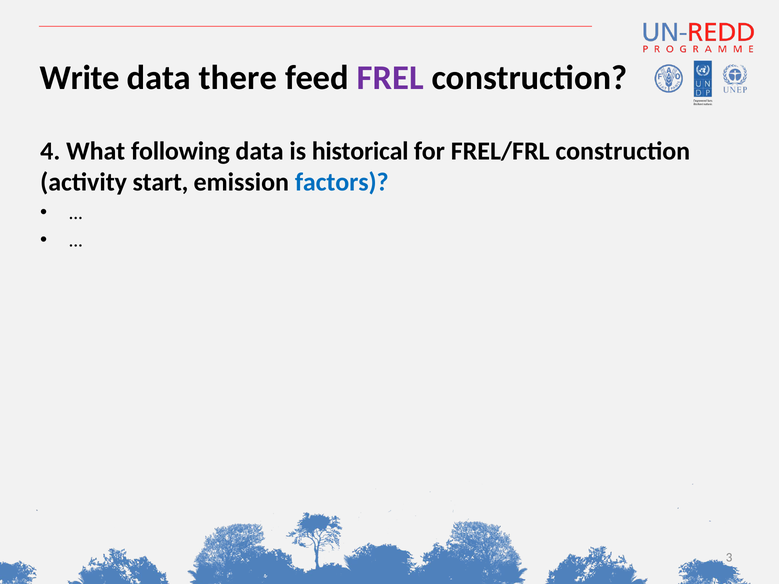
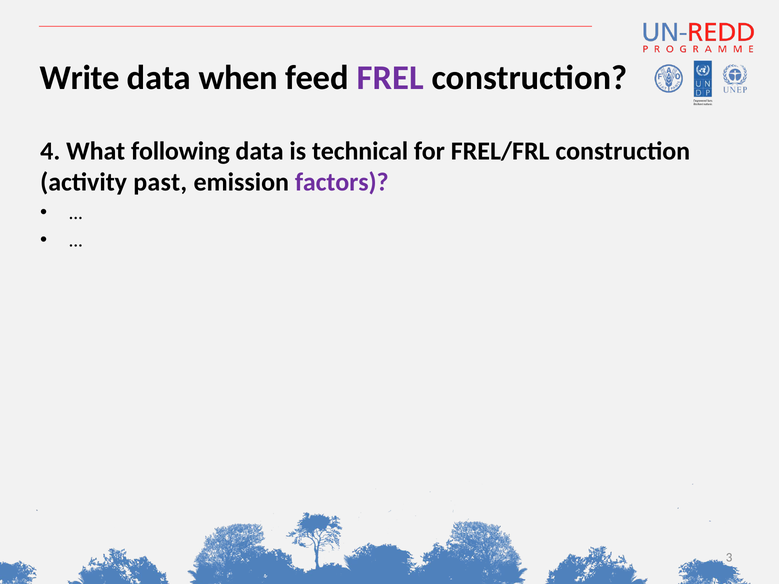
there: there -> when (238, 78)
historical: historical -> technical (360, 151)
start: start -> past (160, 182)
factors colour: blue -> purple (342, 182)
